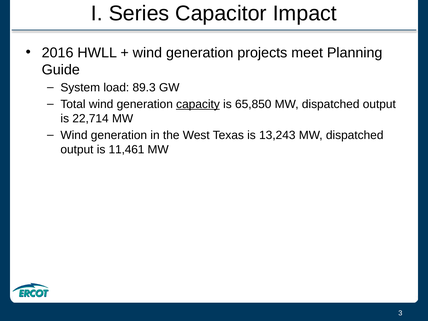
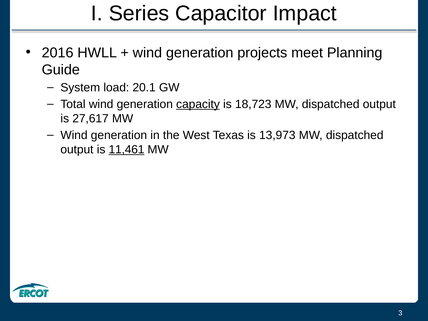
89.3: 89.3 -> 20.1 (144, 88)
65,850: 65,850 -> 18,723 (253, 104)
22,714: 22,714 -> 27,617 (91, 119)
13,243: 13,243 -> 13,973 (277, 135)
11,461 underline: none -> present (127, 150)
